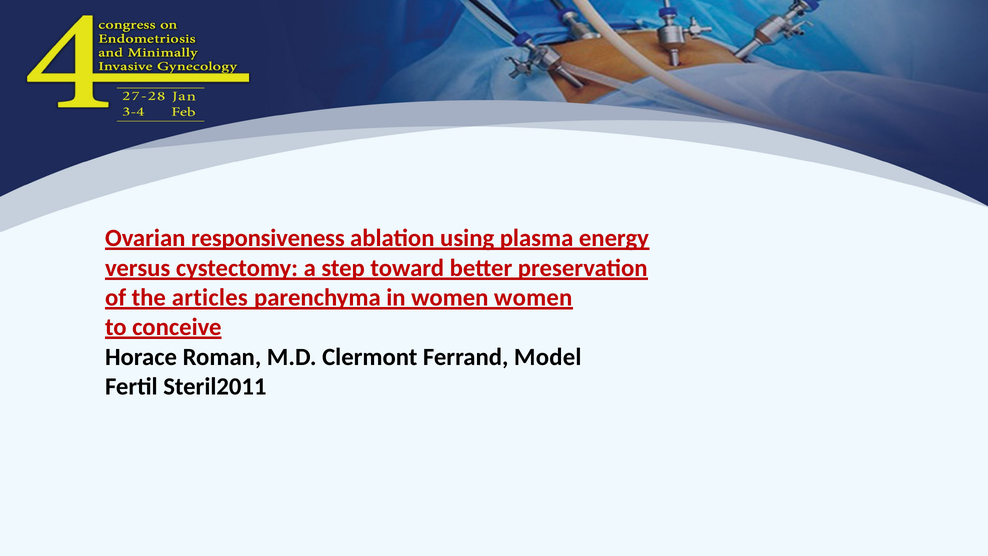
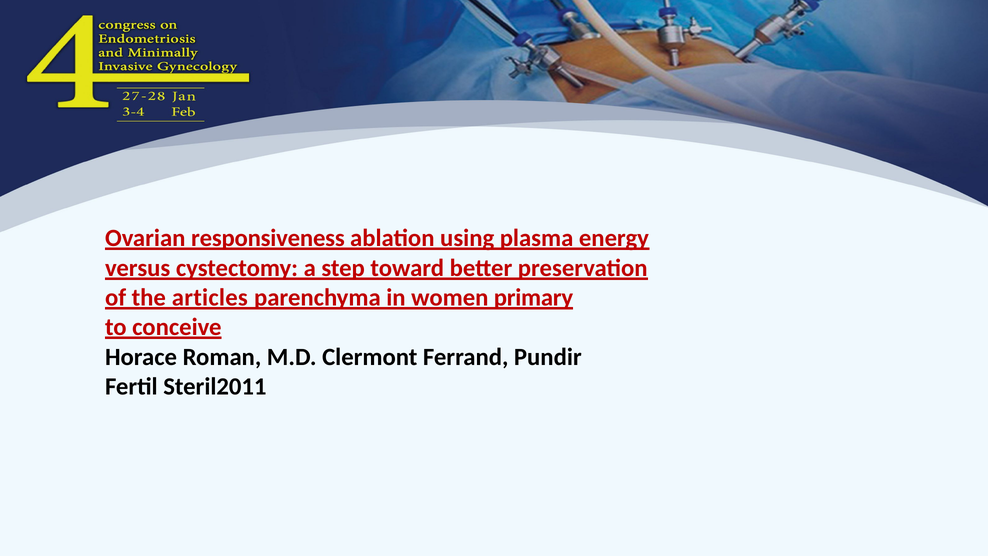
women women: women -> primary (533, 297)
Model: Model -> Pundir (548, 357)
